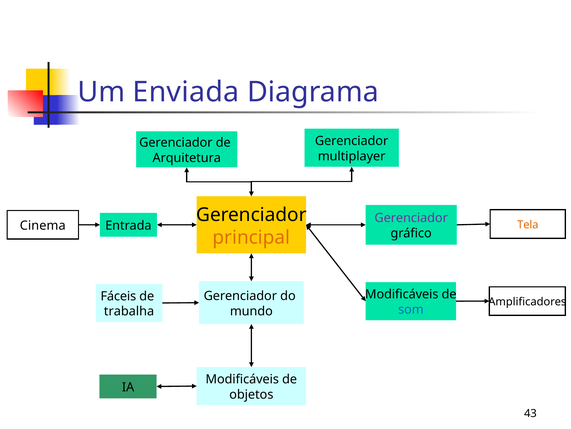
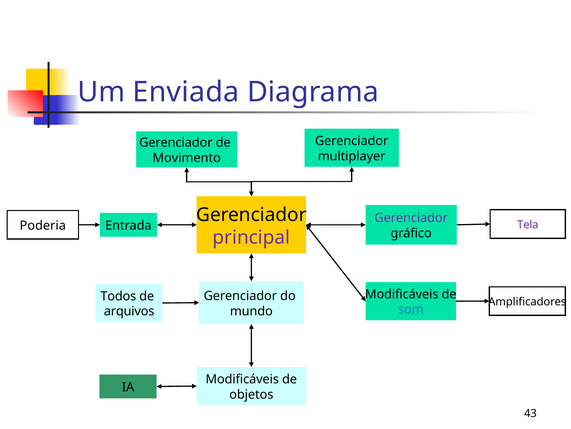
Arquitetura: Arquitetura -> Movimento (187, 158)
Tela colour: orange -> purple (528, 224)
Cinema: Cinema -> Poderia (43, 225)
principal colour: orange -> purple (251, 237)
Fáceis: Fáceis -> Todos (118, 296)
trabalha: trabalha -> arquivos (129, 311)
